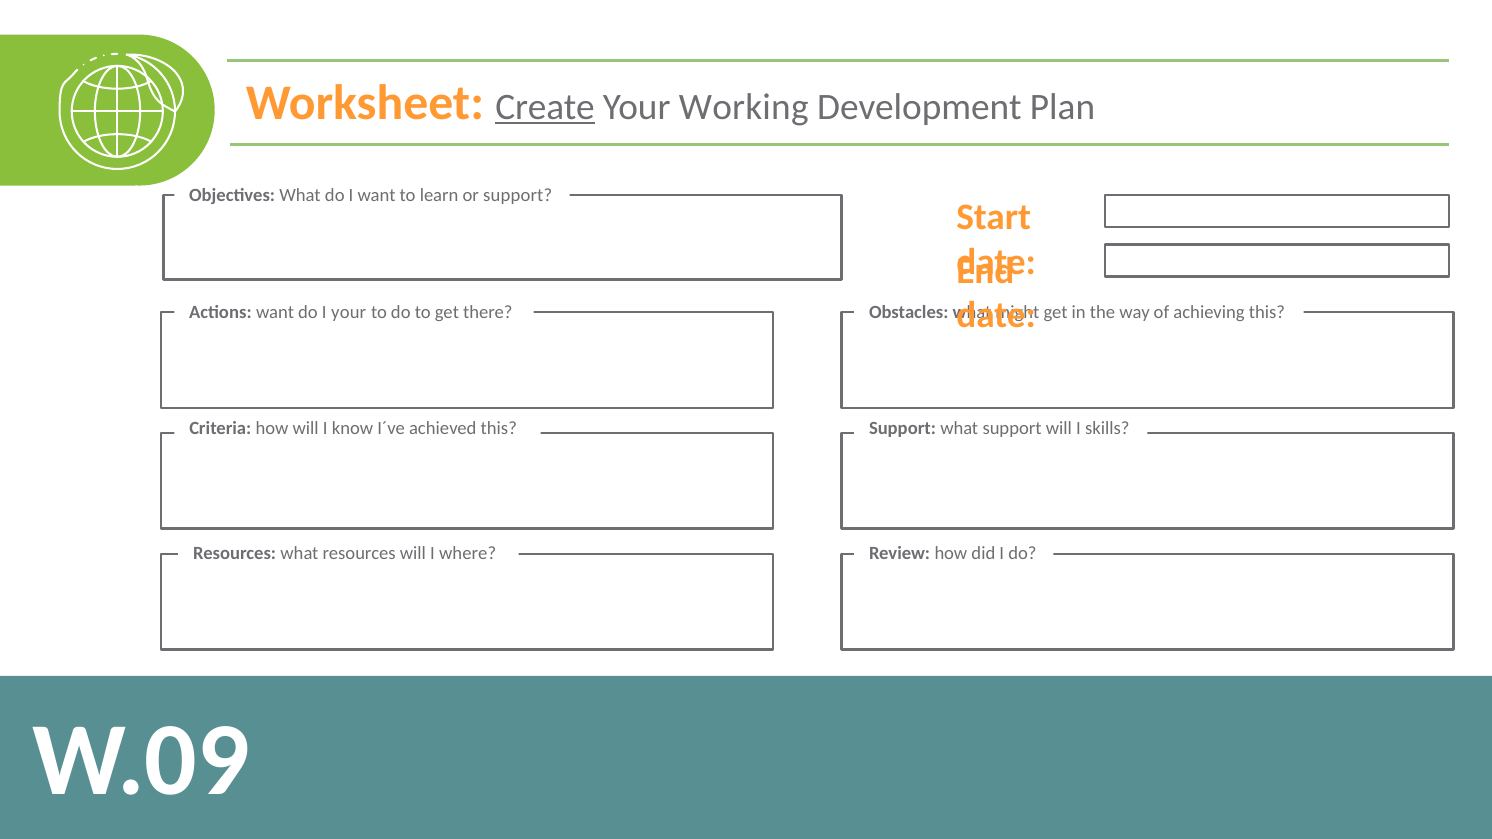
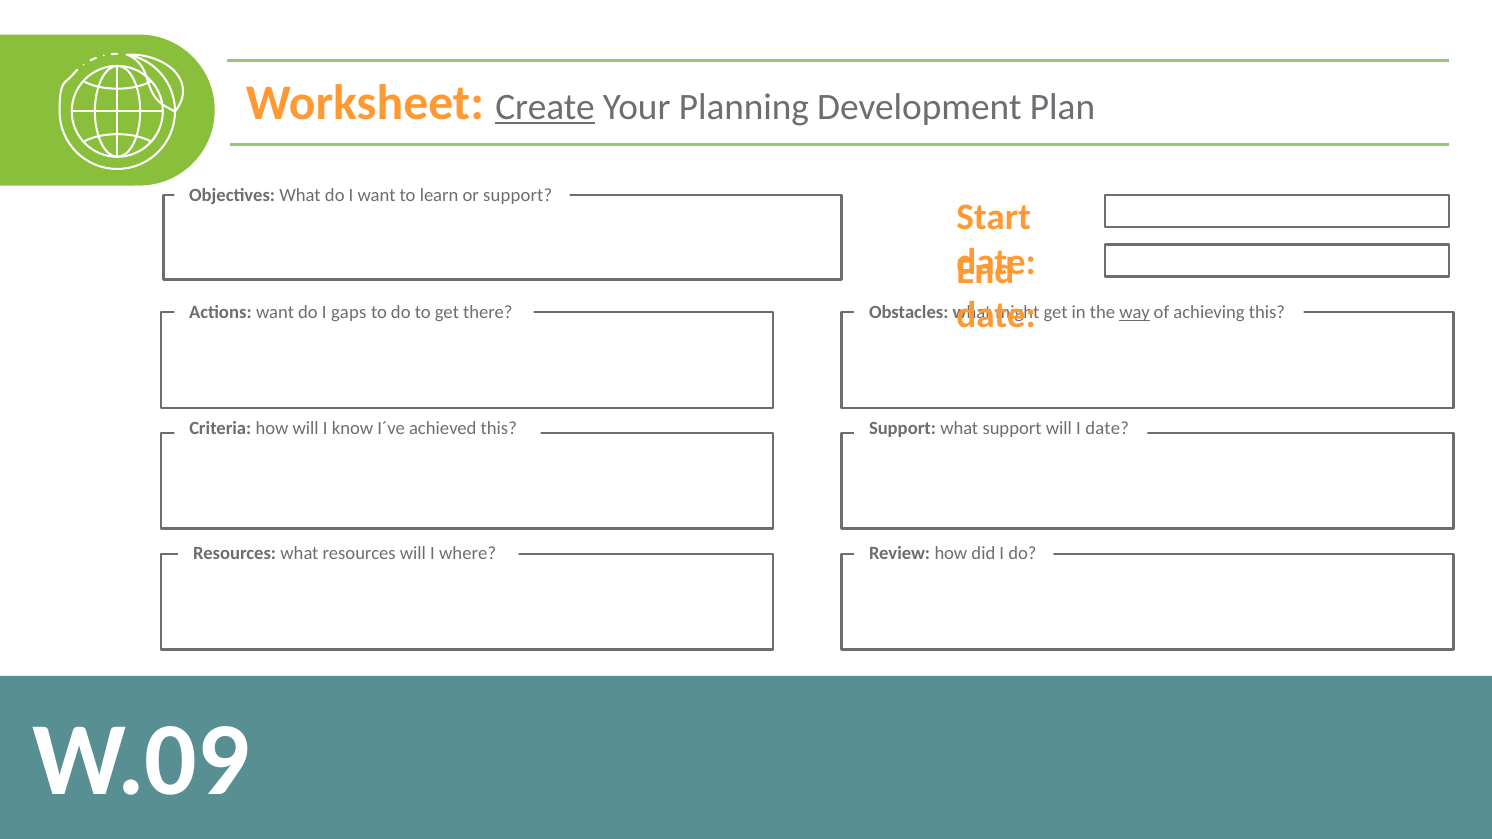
Working: Working -> Planning (744, 107)
way underline: none -> present (1135, 312)
I your: your -> gaps (349, 312)
I skills: skills -> date (1107, 428)
